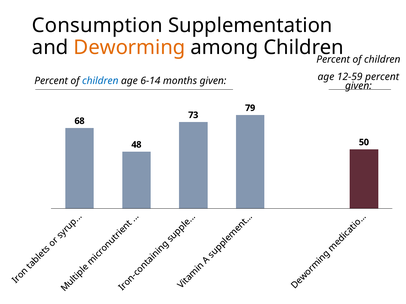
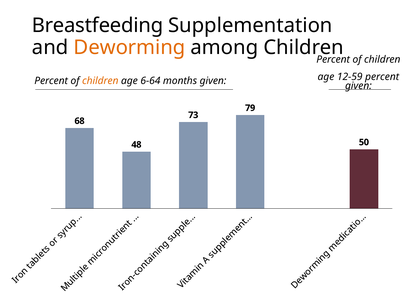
Consumption: Consumption -> Breastfeeding (98, 26)
children colour: blue -> orange (100, 81)
6-14: 6-14 -> 6-64 (150, 81)
